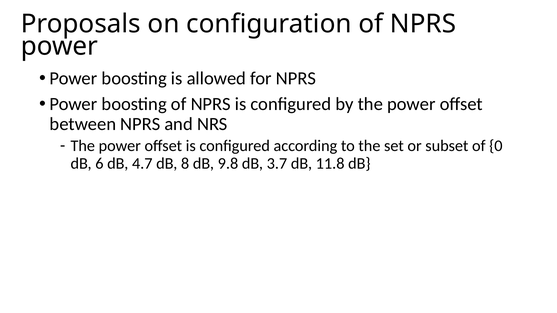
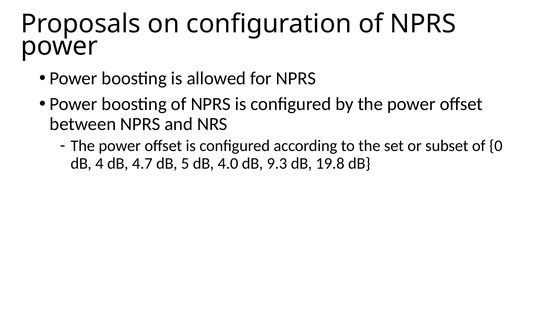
6: 6 -> 4 (99, 163)
8: 8 -> 5 (185, 163)
9.8: 9.8 -> 4.0 (228, 163)
3.7: 3.7 -> 9.3 (277, 163)
11.8: 11.8 -> 19.8 (330, 163)
